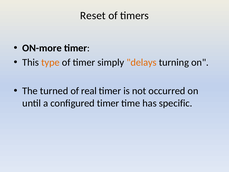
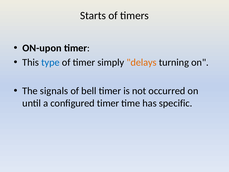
Reset: Reset -> Starts (93, 15)
ON-more: ON-more -> ON-upon (42, 48)
type colour: orange -> blue (50, 62)
turned: turned -> signals (54, 91)
real: real -> bell (89, 91)
